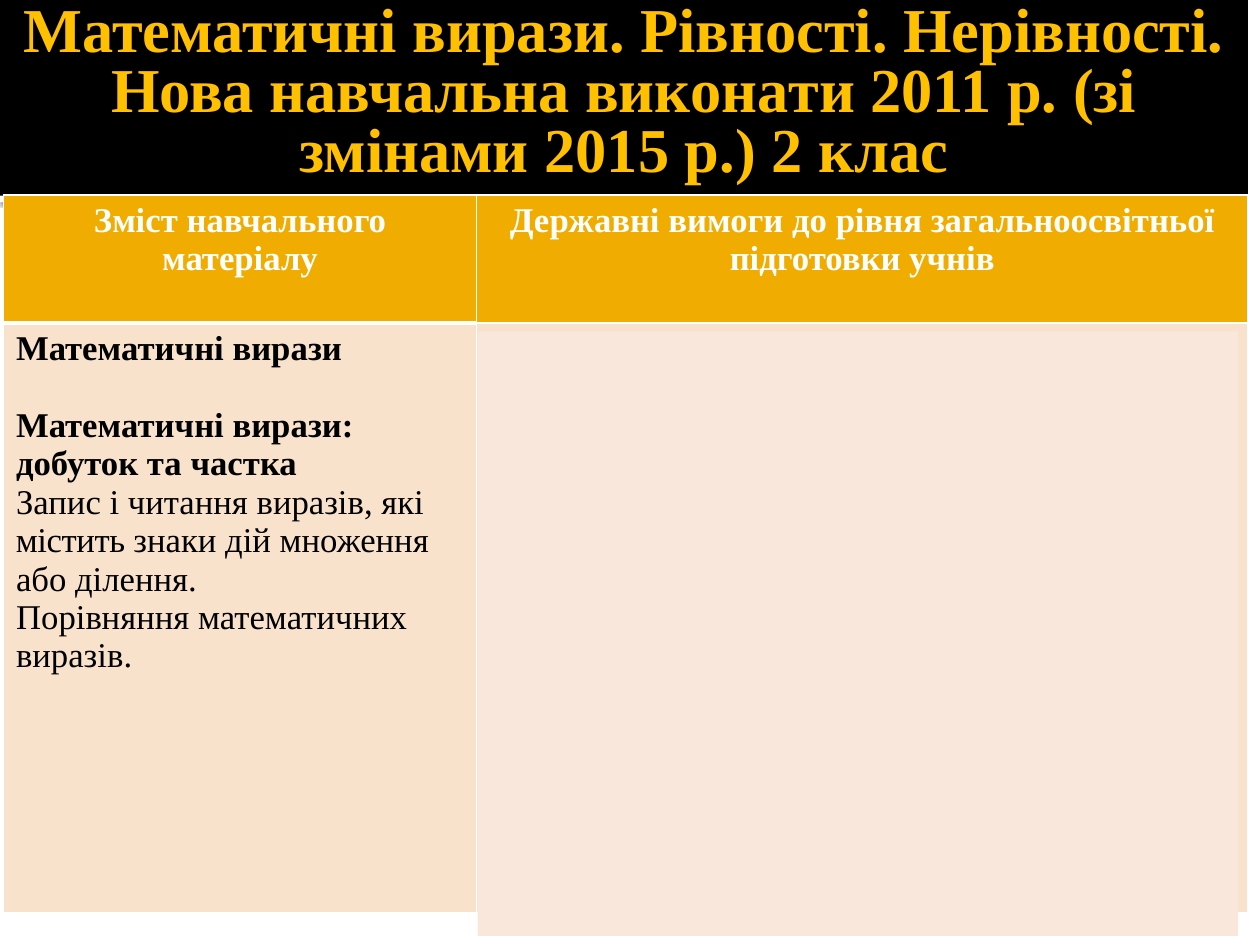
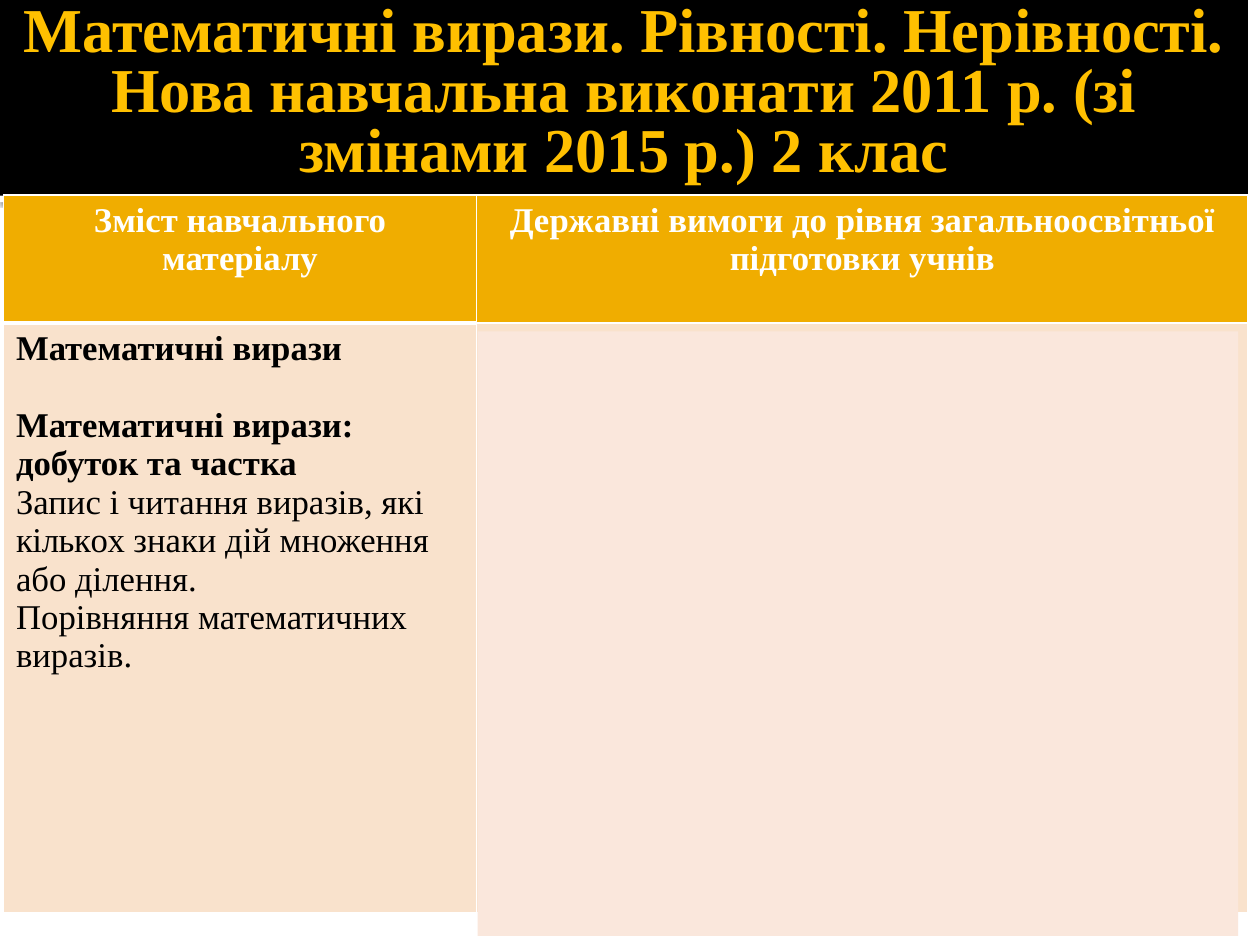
містить: містить -> кількох (71, 541)
